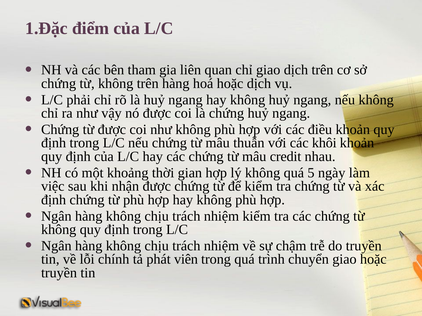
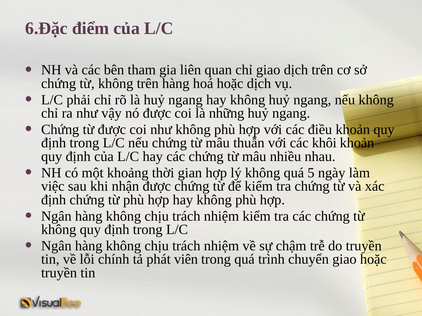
1.Đặc: 1.Đặc -> 6.Đặc (46, 28)
là chứng: chứng -> những (227, 113)
credit: credit -> nhiều (285, 157)
